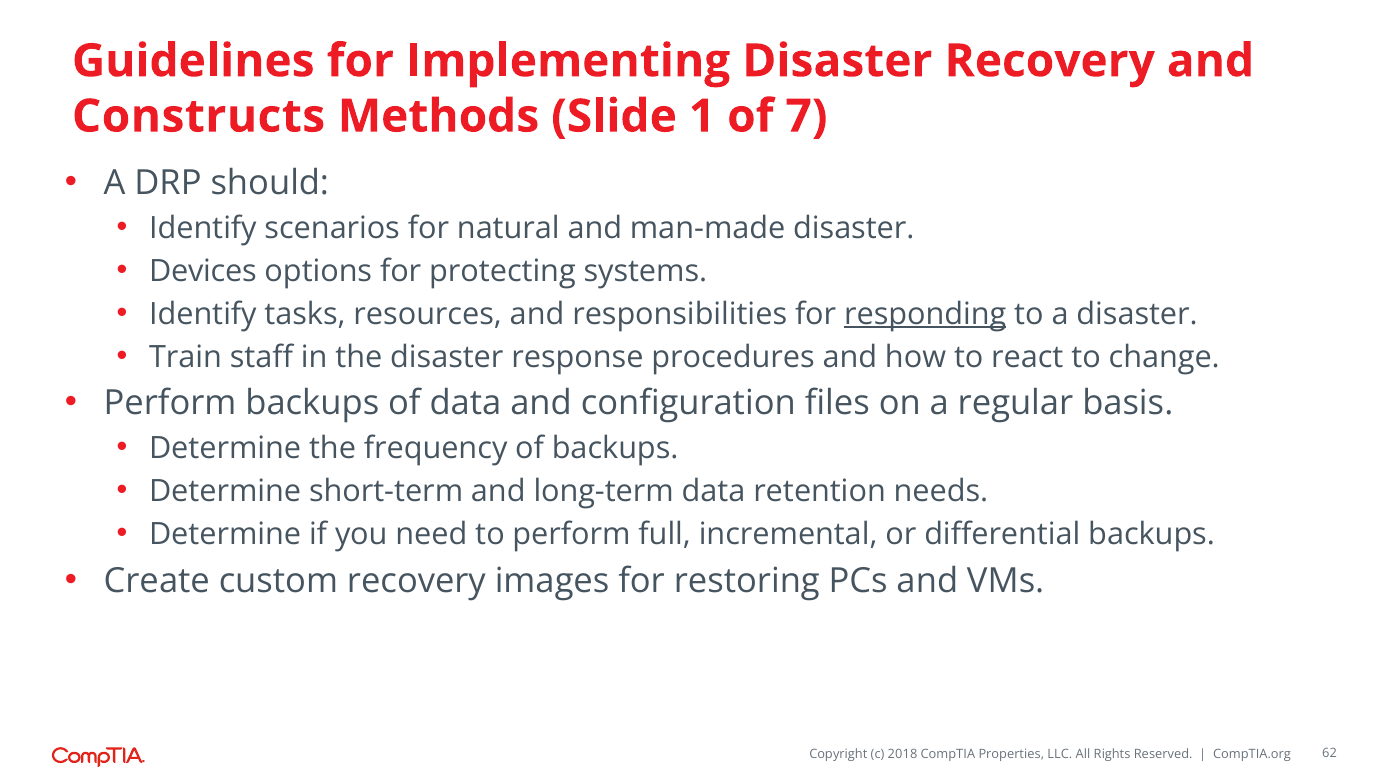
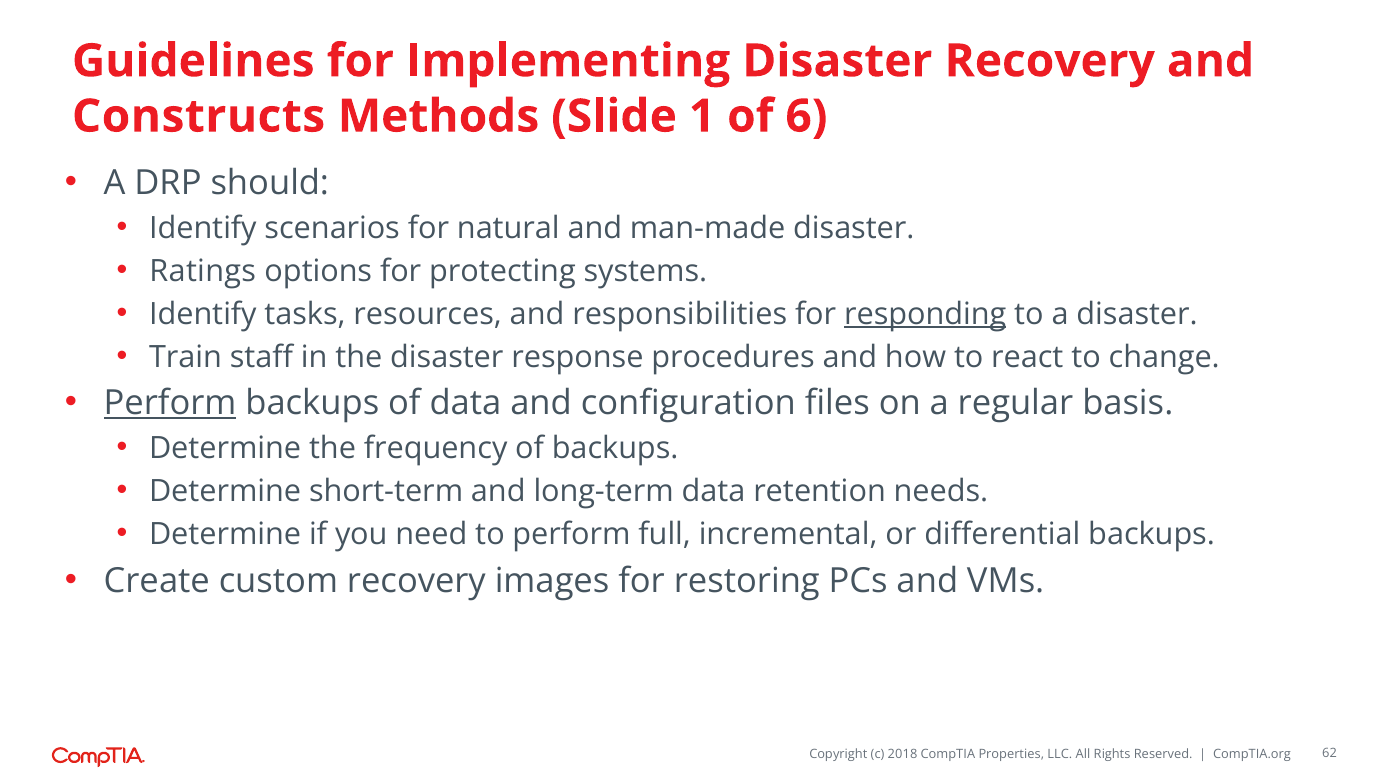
7: 7 -> 6 (806, 116)
Devices: Devices -> Ratings (203, 271)
Perform underline: none -> present (170, 403)
